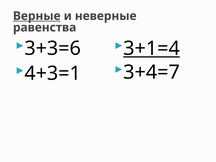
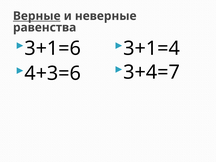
3+3=6: 3+3=6 -> 3+1=6 (53, 48)
3+1=4 underline: present -> none (152, 48)
4+3=1: 4+3=1 -> 4+3=6 (53, 73)
